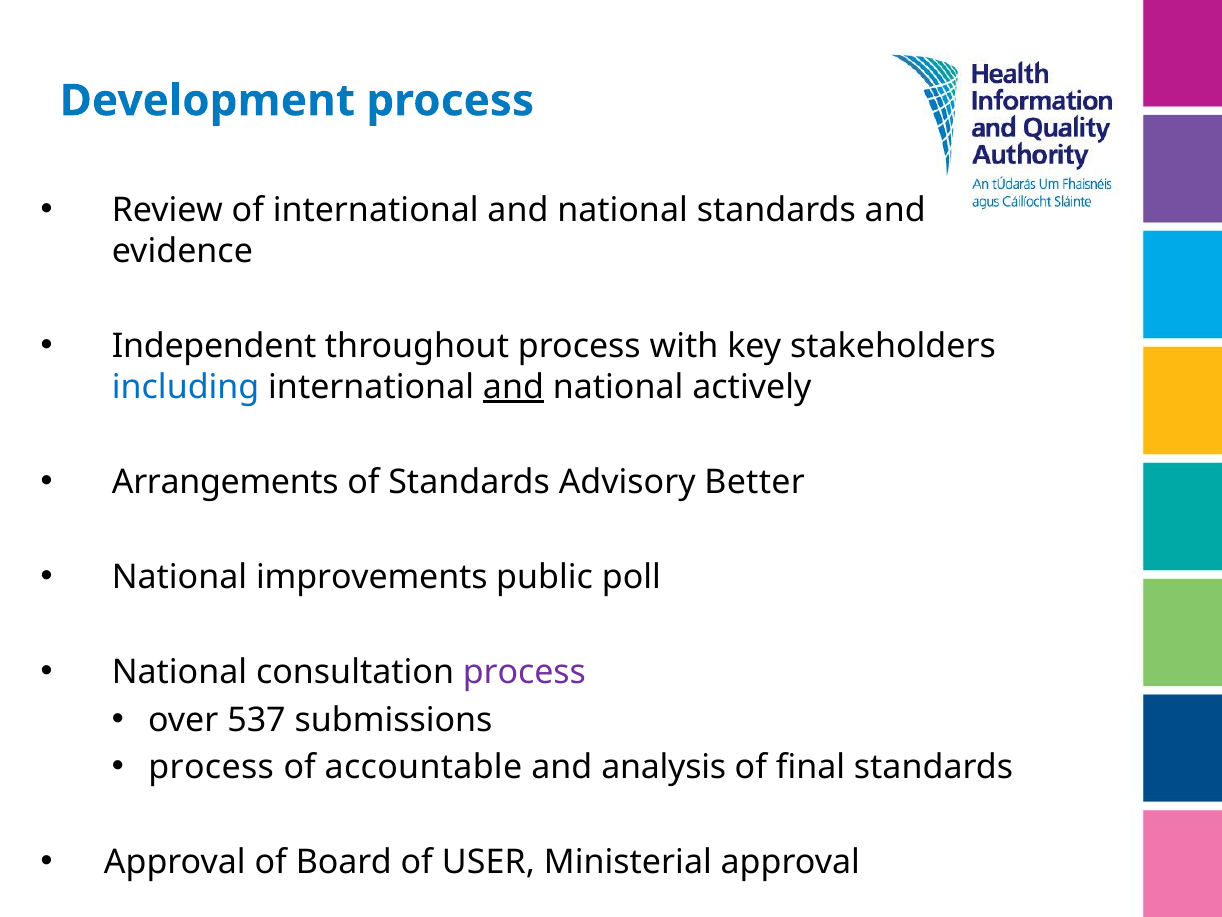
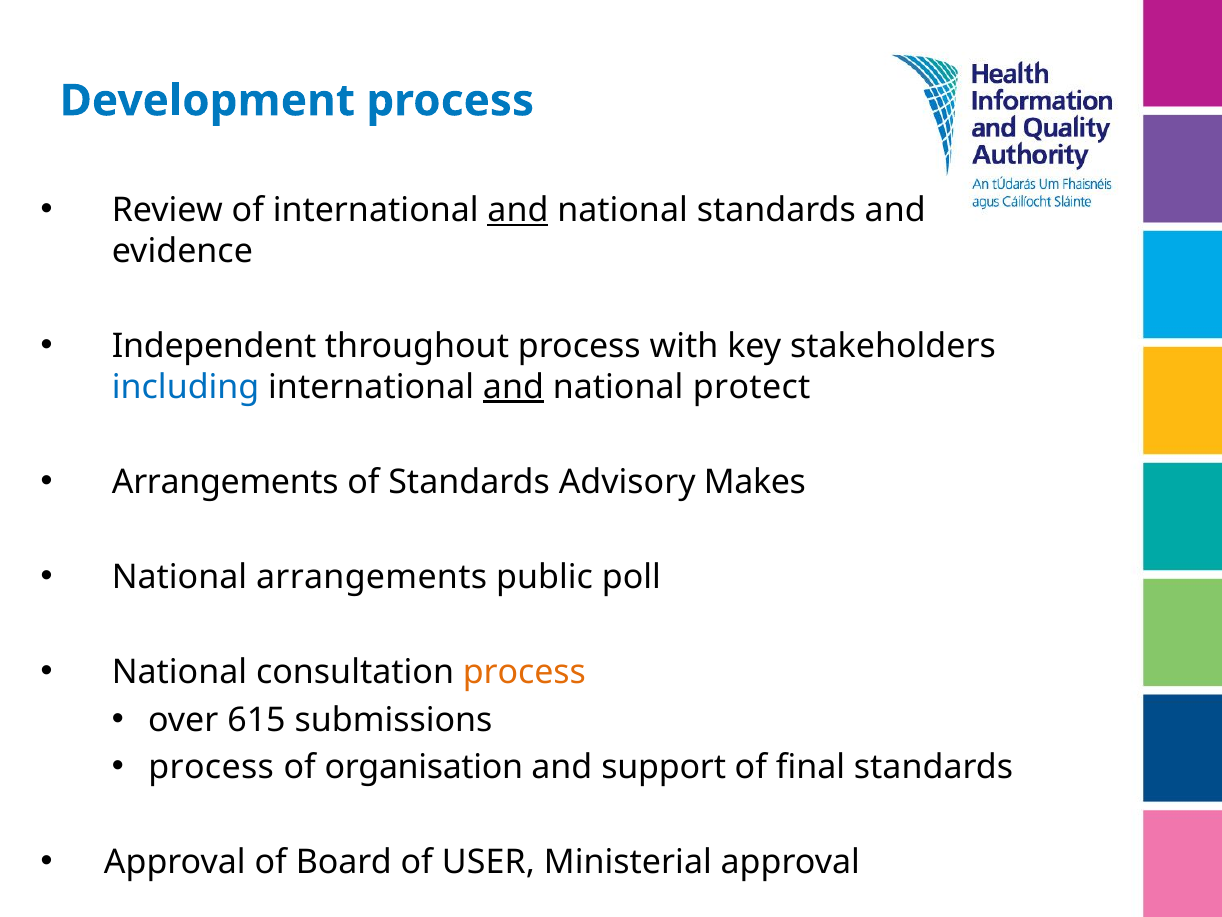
and underline: none -> present (518, 210)
actively: actively -> protect (752, 387)
Better: Better -> Makes (755, 482)
National improvements: improvements -> arrangements (372, 577)
process colour: purple -> orange (524, 672)
537: 537 -> 615 (257, 719)
accountable: accountable -> organisation (424, 767)
analysis: analysis -> support (664, 767)
